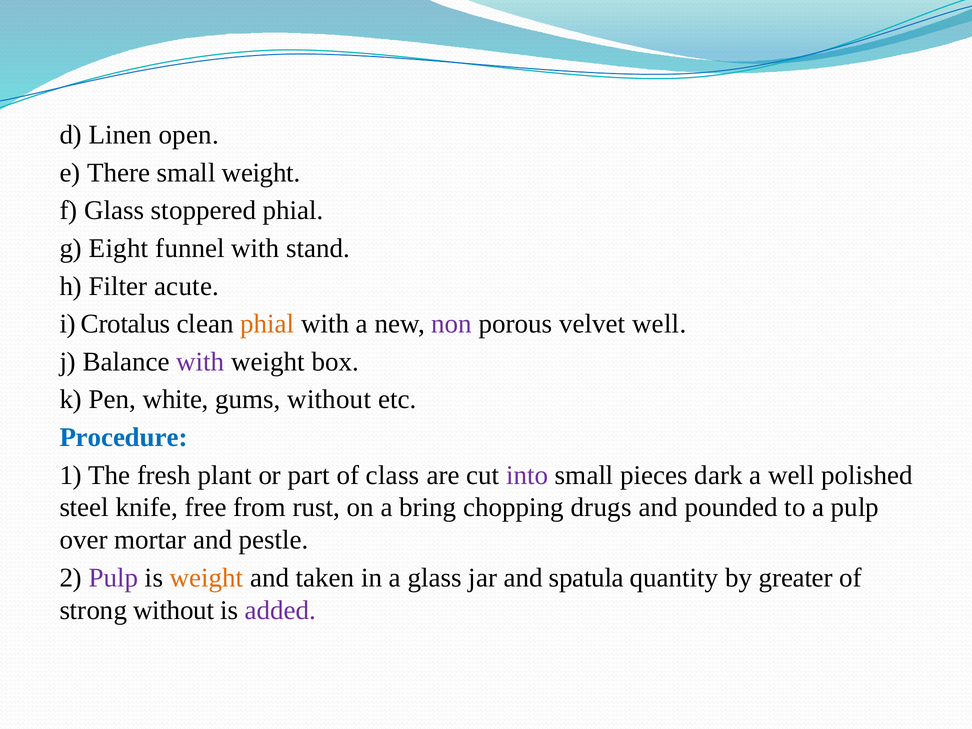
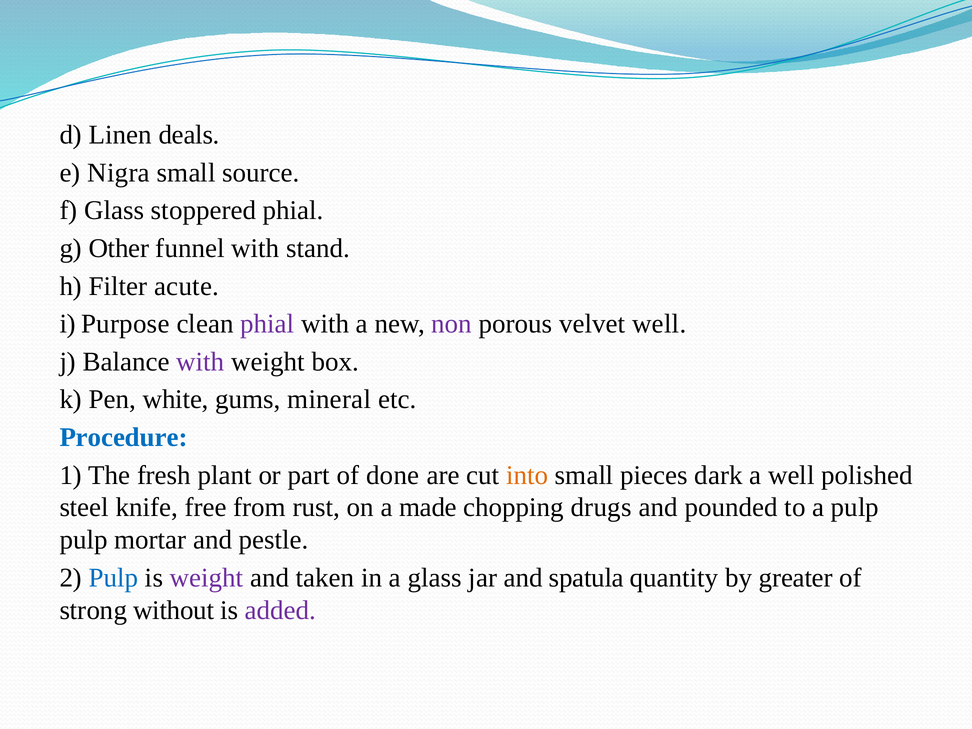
open: open -> deals (189, 135)
There: There -> Nigra (119, 173)
small weight: weight -> source (261, 173)
Eight: Eight -> Other (119, 248)
Crotalus: Crotalus -> Purpose (125, 324)
phial colour: orange -> purple (267, 324)
gums without: without -> mineral (329, 400)
class: class -> done (393, 475)
into colour: purple -> orange (527, 475)
bring: bring -> made (428, 508)
over: over -> pulp (84, 540)
Pulp colour: purple -> blue (113, 578)
weight colour: orange -> purple (207, 578)
